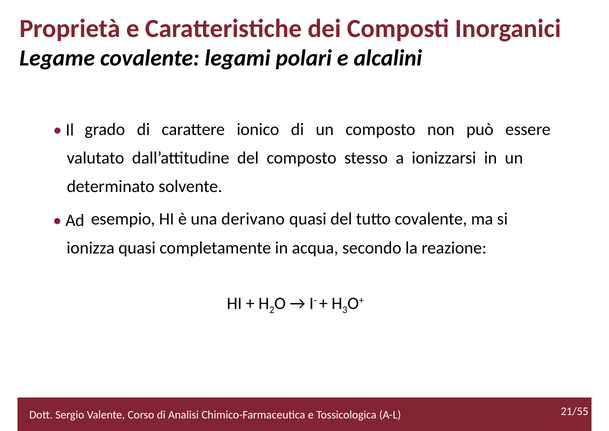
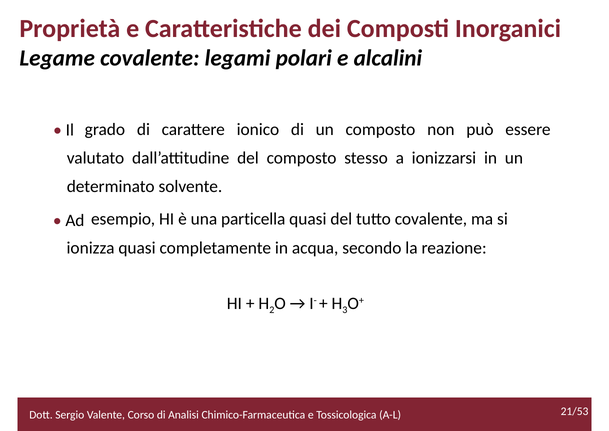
derivano: derivano -> particella (253, 219)
21/55: 21/55 -> 21/53 (575, 411)
